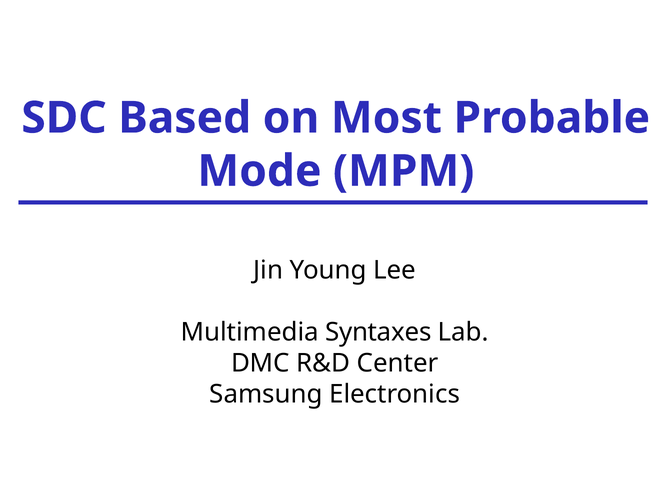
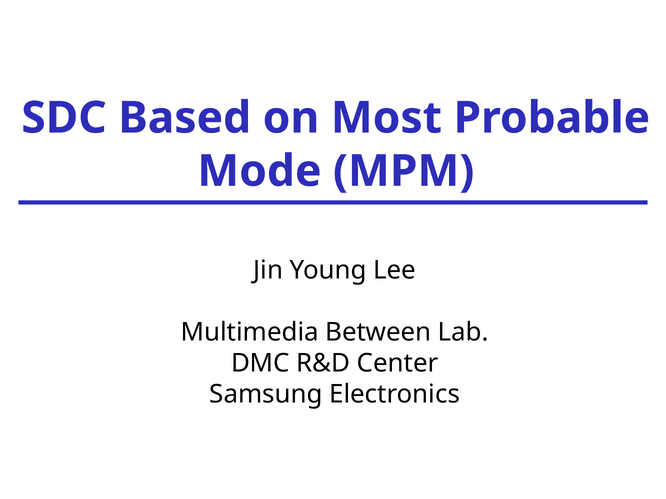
Syntaxes: Syntaxes -> Between (378, 333)
